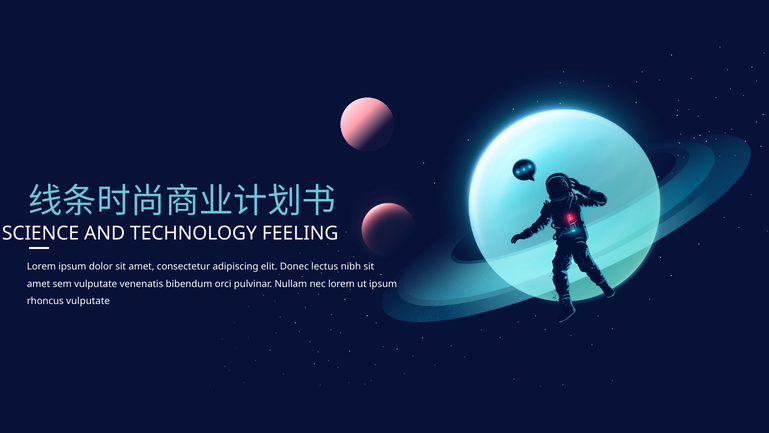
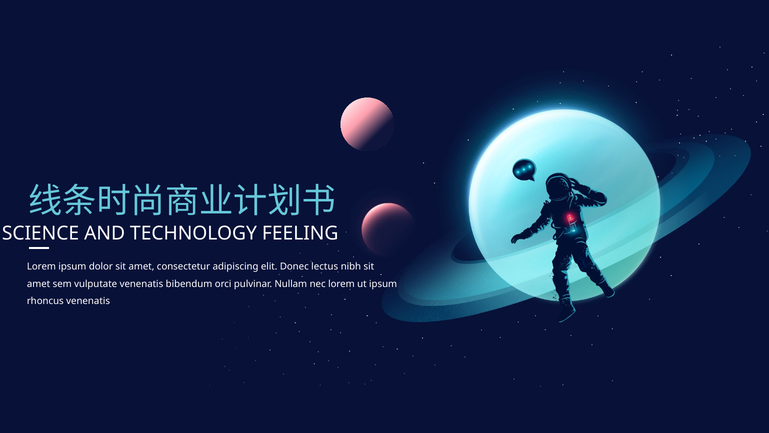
rhoncus vulputate: vulputate -> venenatis (88, 301)
